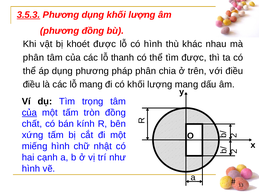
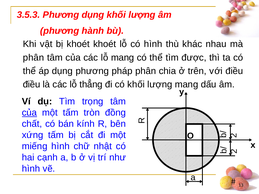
3.5.3 underline: present -> none (28, 15)
phương đồng: đồng -> hành (93, 31)
khoét được: được -> khoét (105, 44)
lỗ thanh: thanh -> mang (123, 58)
lỗ mang: mang -> thẳng (91, 85)
